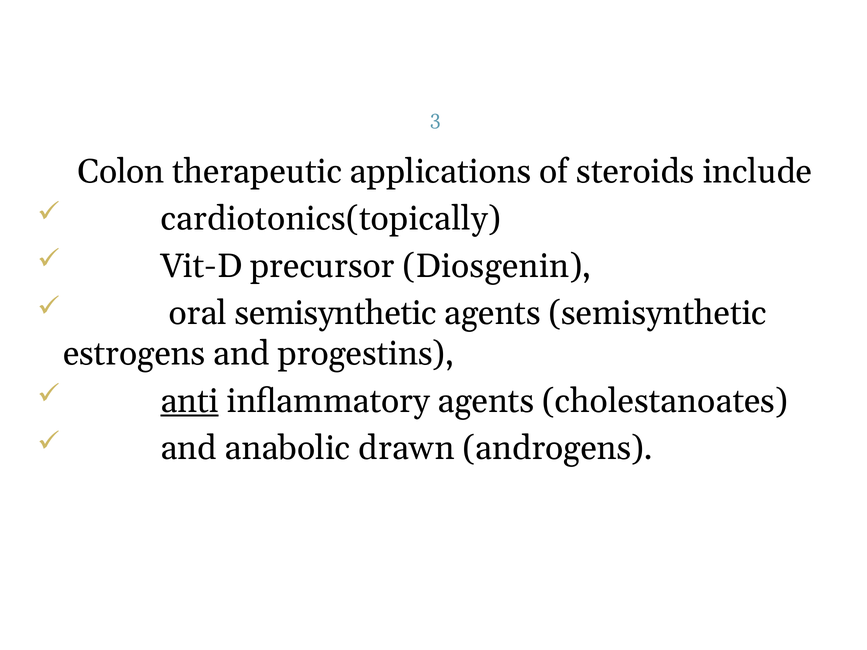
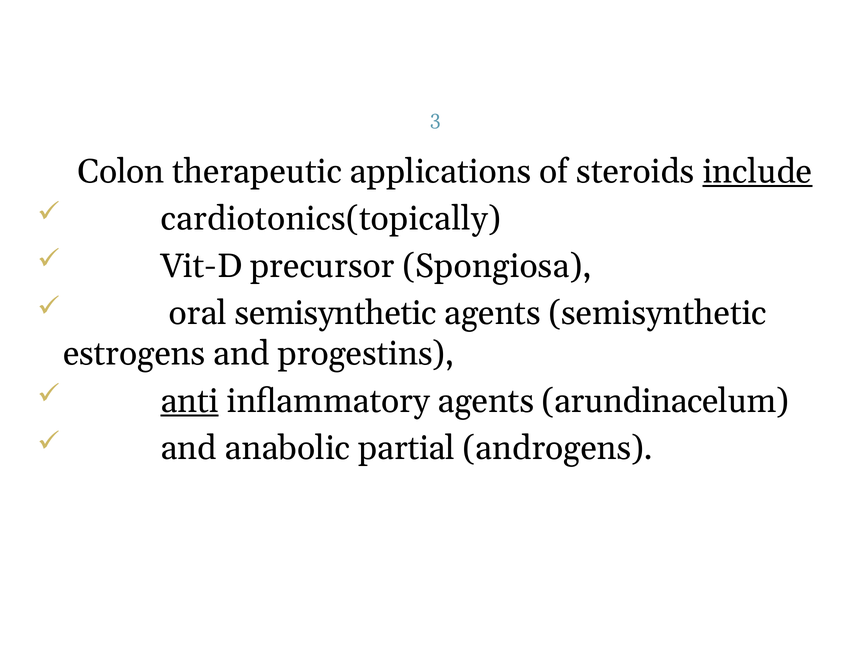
include underline: none -> present (757, 172)
Diosgenin: Diosgenin -> Spongiosa (497, 266)
cholestanoates: cholestanoates -> arundinacelum (665, 401)
drawn: drawn -> partial (407, 448)
